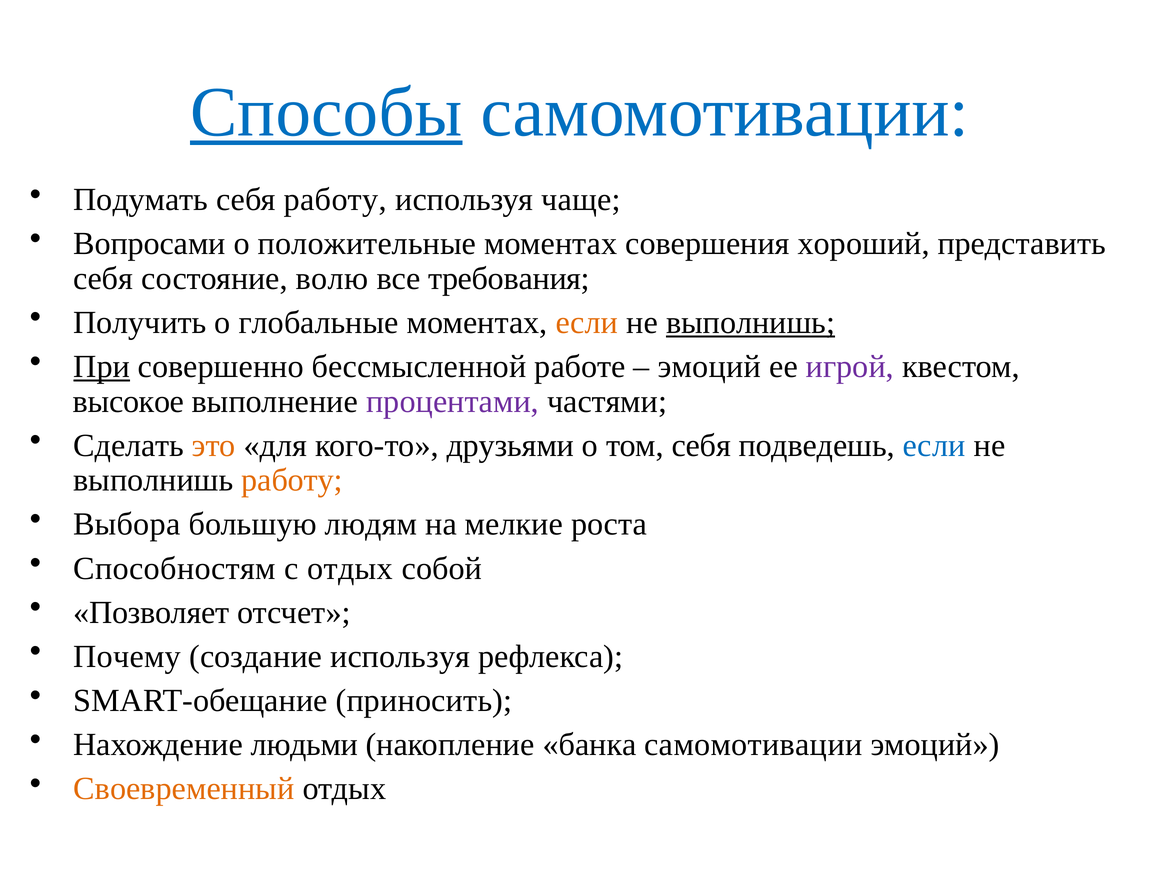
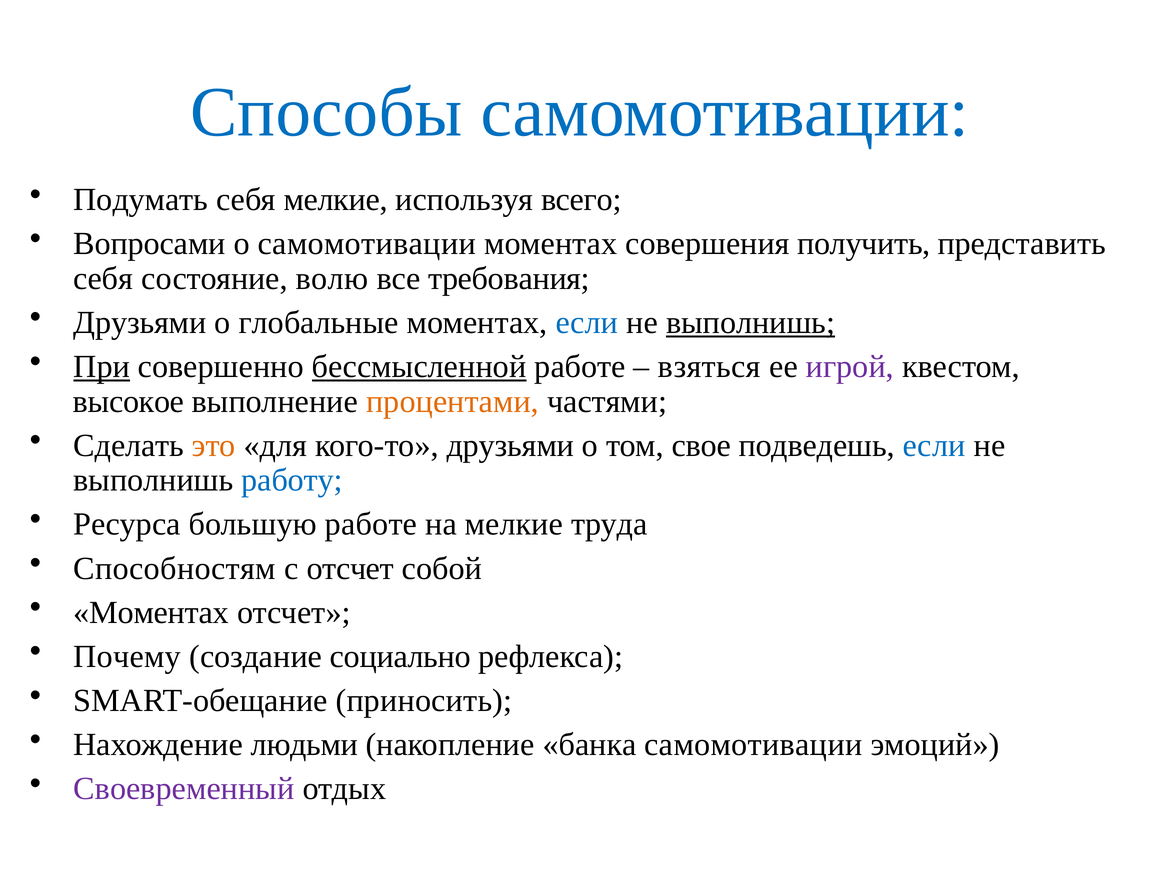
Способы underline: present -> none (326, 112)
себя работу: работу -> мелкие (336, 200)
чаще: чаще -> всего (581, 200)
о положительные: положительные -> самомотивации (367, 244)
хороший: хороший -> получить (864, 244)
Получить: Получить -> Друзьями (140, 323)
если colour: orange -> blue (587, 323)
бессмысленной underline: none -> present (419, 367)
эмоций: эмоций -> взяться (709, 367)
процентами colour: purple -> orange (453, 401)
том себя: себя -> свое (701, 445)
работу colour: orange -> blue (292, 480)
Выбора: Выбора -> Ресурса (127, 524)
большую людям: людям -> работе (371, 524)
роста: роста -> труда (609, 524)
с отдых: отдых -> отсчет (350, 568)
Позволяет: Позволяет -> Моментах (151, 612)
создание используя: используя -> социально (400, 657)
Своевременный colour: orange -> purple (184, 789)
